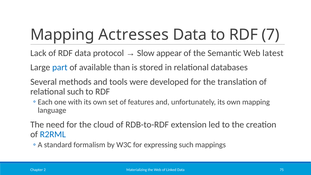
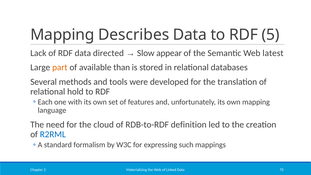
Actresses: Actresses -> Describes (134, 35)
7: 7 -> 5 (271, 35)
protocol: protocol -> directed (108, 53)
part colour: blue -> orange (60, 67)
relational such: such -> hold (75, 92)
extension: extension -> definition (189, 125)
